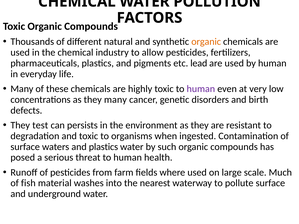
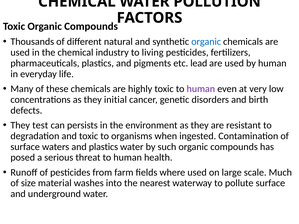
organic colour: orange -> blue (206, 42)
allow: allow -> living (153, 52)
they many: many -> initial (115, 100)
fish: fish -> size (28, 183)
